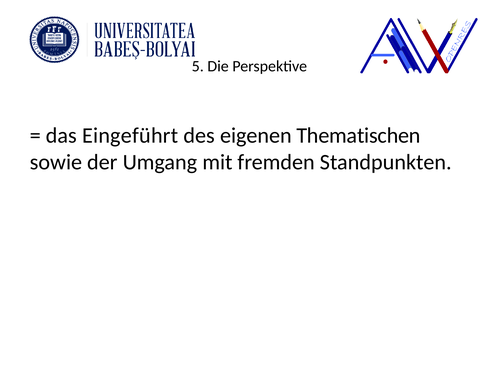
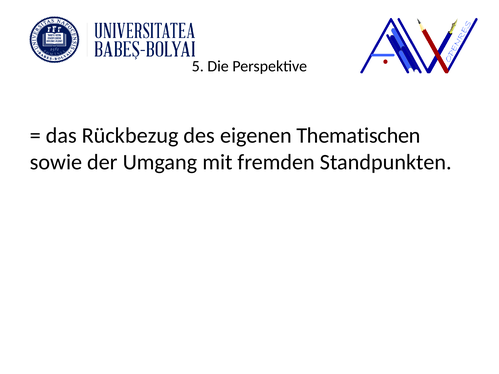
Eingeführt: Eingeführt -> Rückbezug (130, 136)
